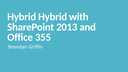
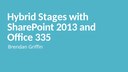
Hybrid Hybrid: Hybrid -> Stages (53, 17)
355: 355 -> 335 (43, 37)
